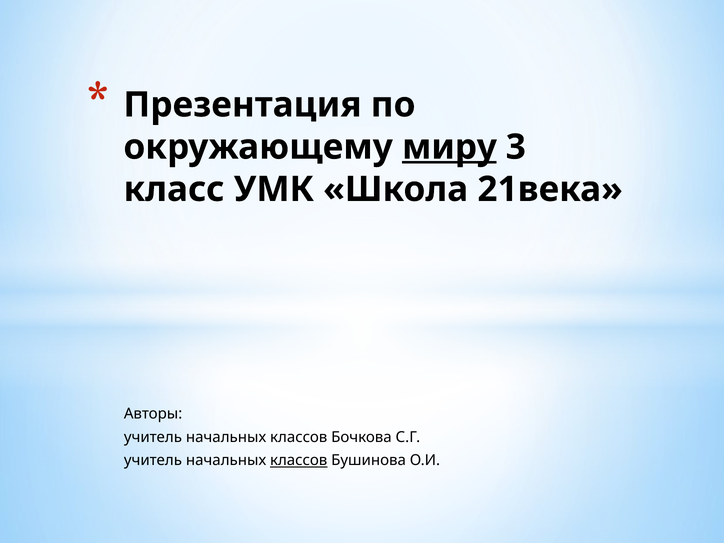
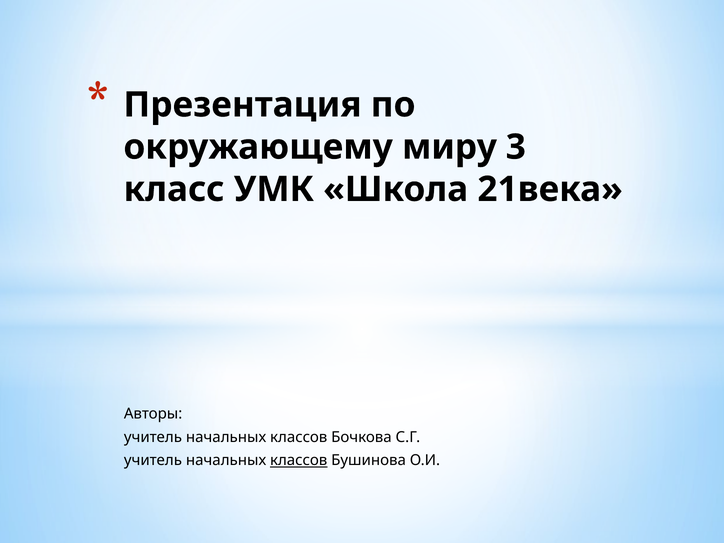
миру underline: present -> none (449, 147)
